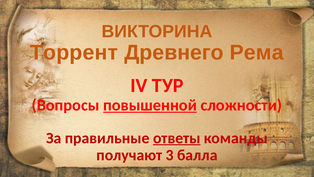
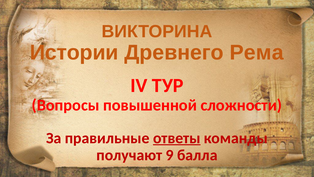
Торрент: Торрент -> Истории (74, 52)
повышенной underline: present -> none (150, 105)
3: 3 -> 9 (170, 155)
